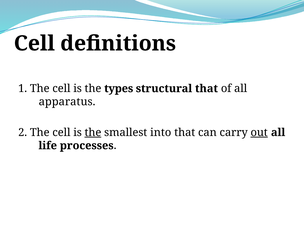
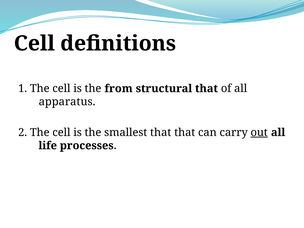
types: types -> from (119, 89)
the underline: present -> none (93, 132)
smallest into: into -> that (161, 132)
